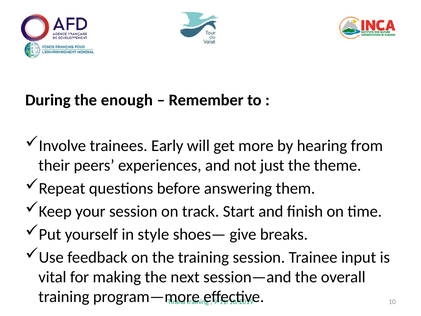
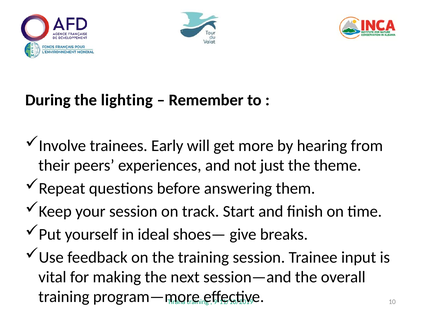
enough: enough -> lighting (127, 100)
style: style -> ideal (153, 234)
